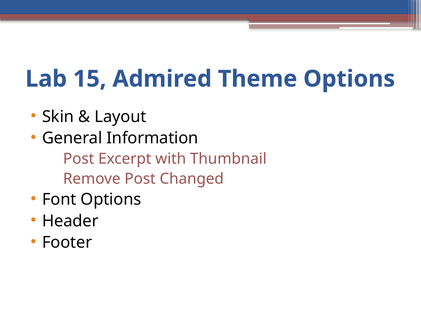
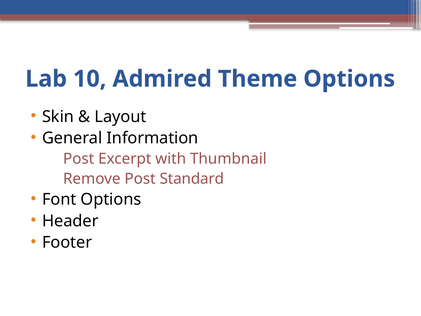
15: 15 -> 10 (90, 79)
Changed: Changed -> Standard (192, 179)
